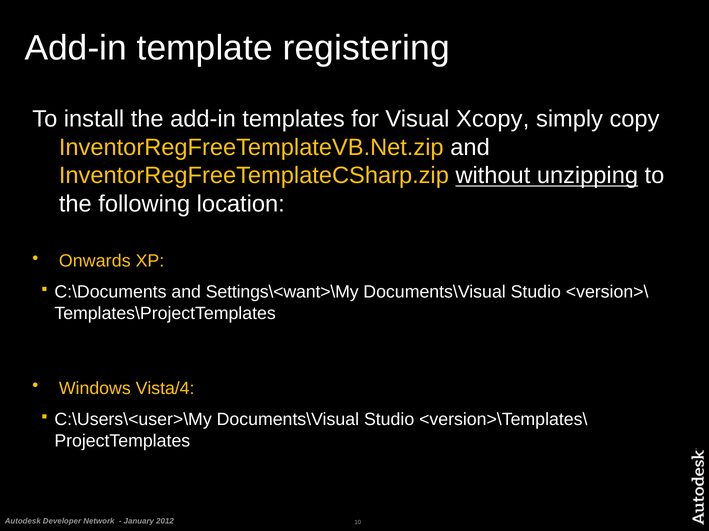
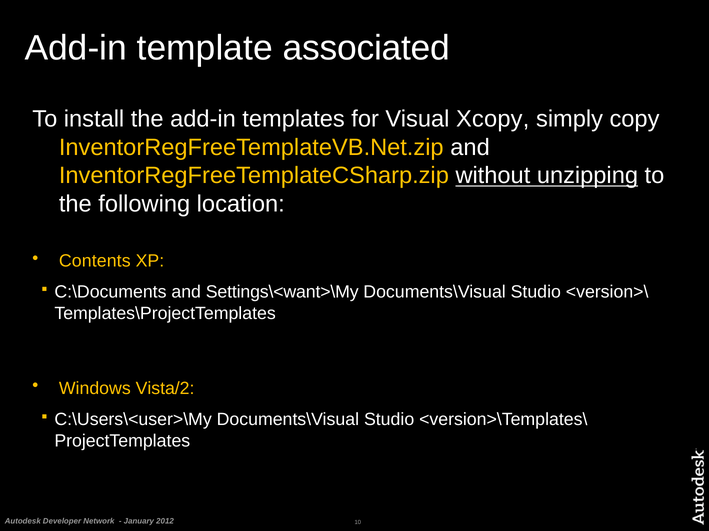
registering: registering -> associated (366, 48)
Onwards: Onwards -> Contents (95, 261)
Vista/4: Vista/4 -> Vista/2 (165, 389)
